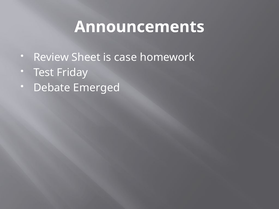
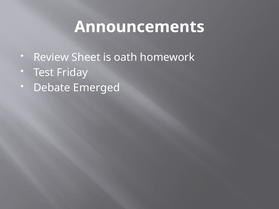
case: case -> oath (126, 57)
